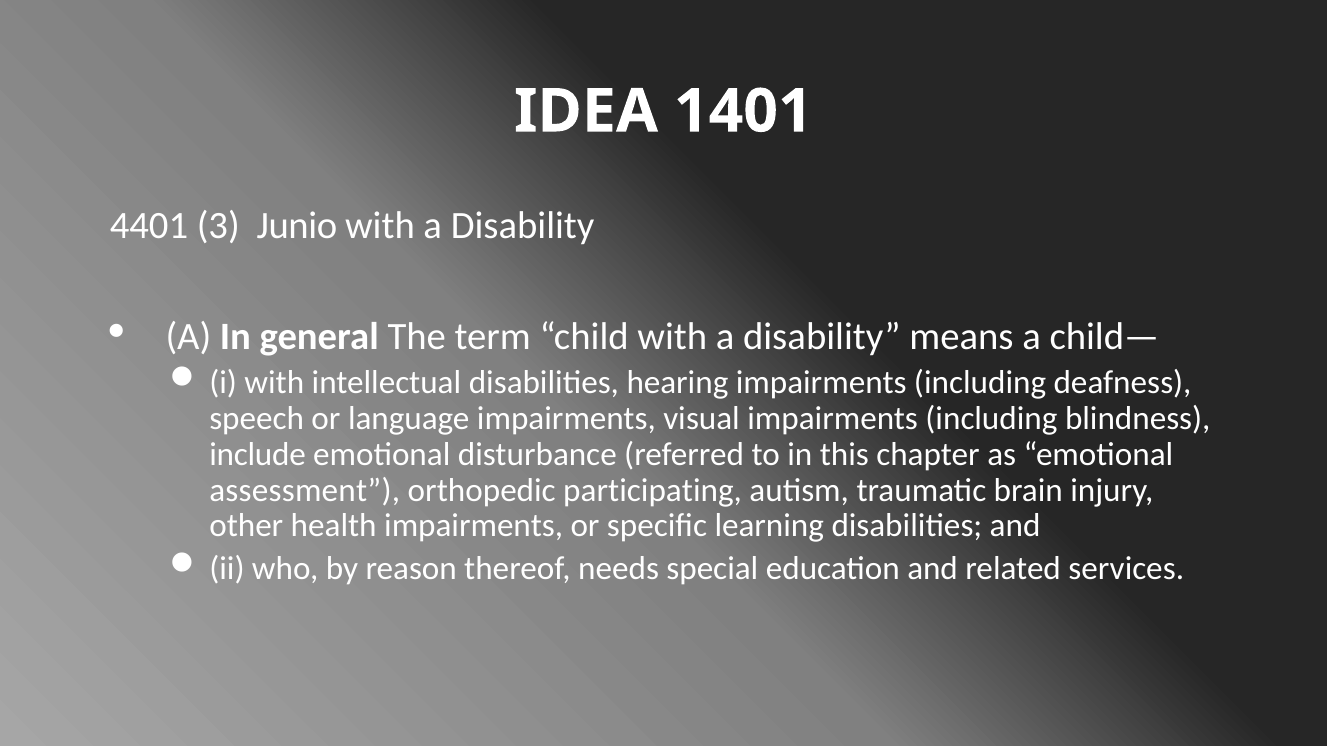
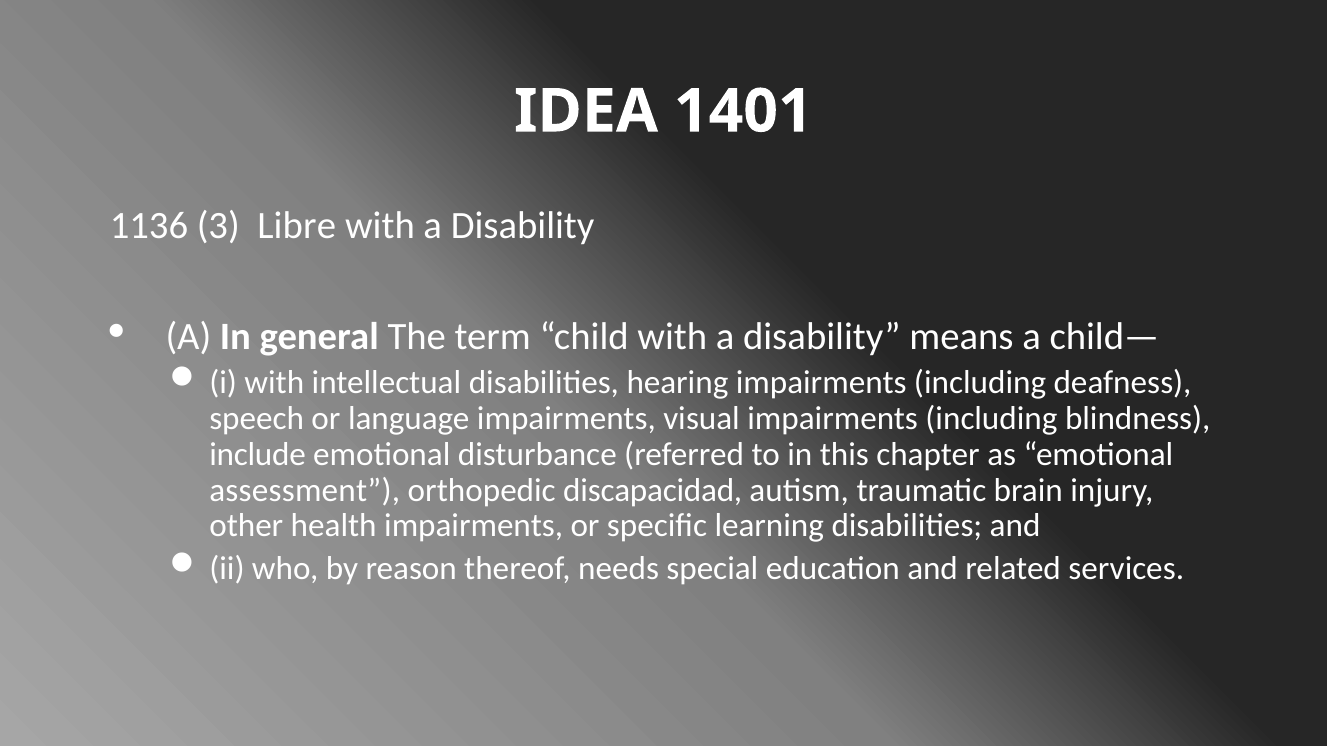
4401: 4401 -> 1136 (149, 226)
Junio: Junio -> Libre (297, 226)
participating: participating -> discapacidad (653, 491)
